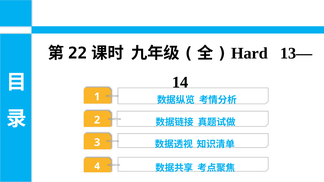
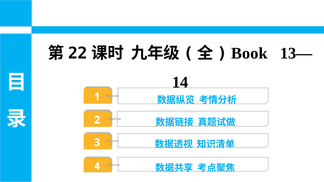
Hard: Hard -> Book (249, 53)
